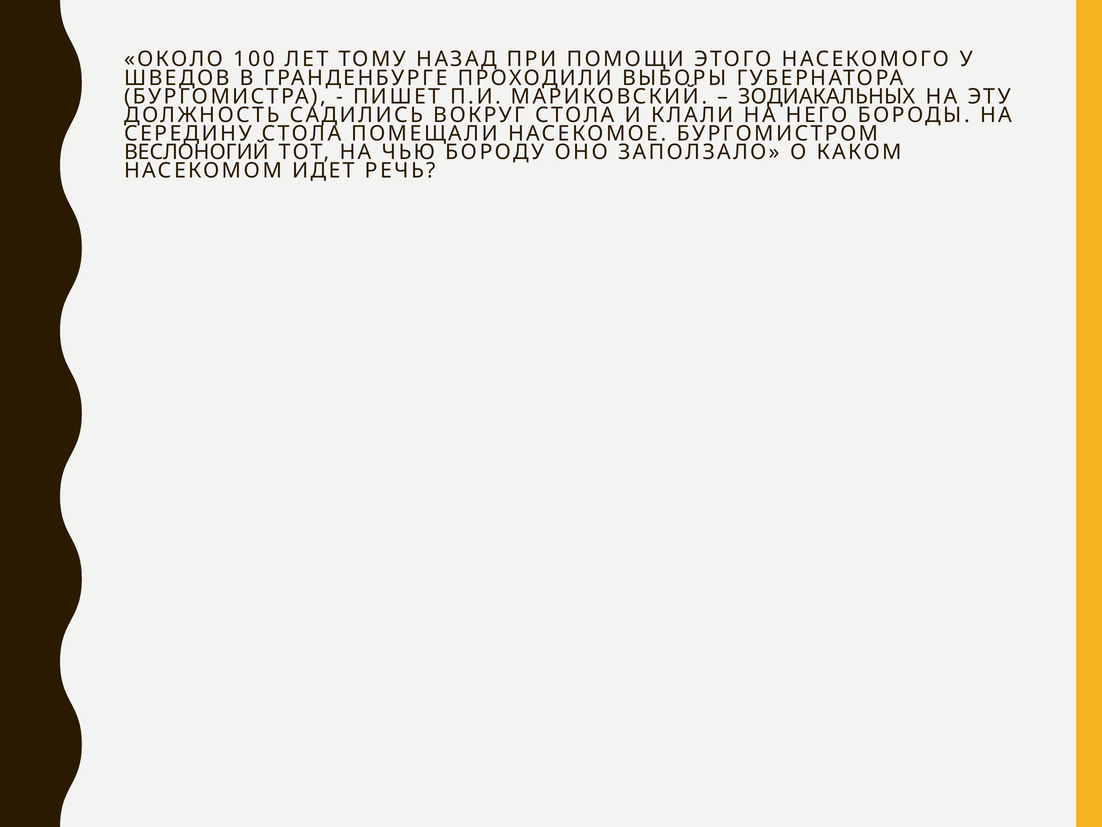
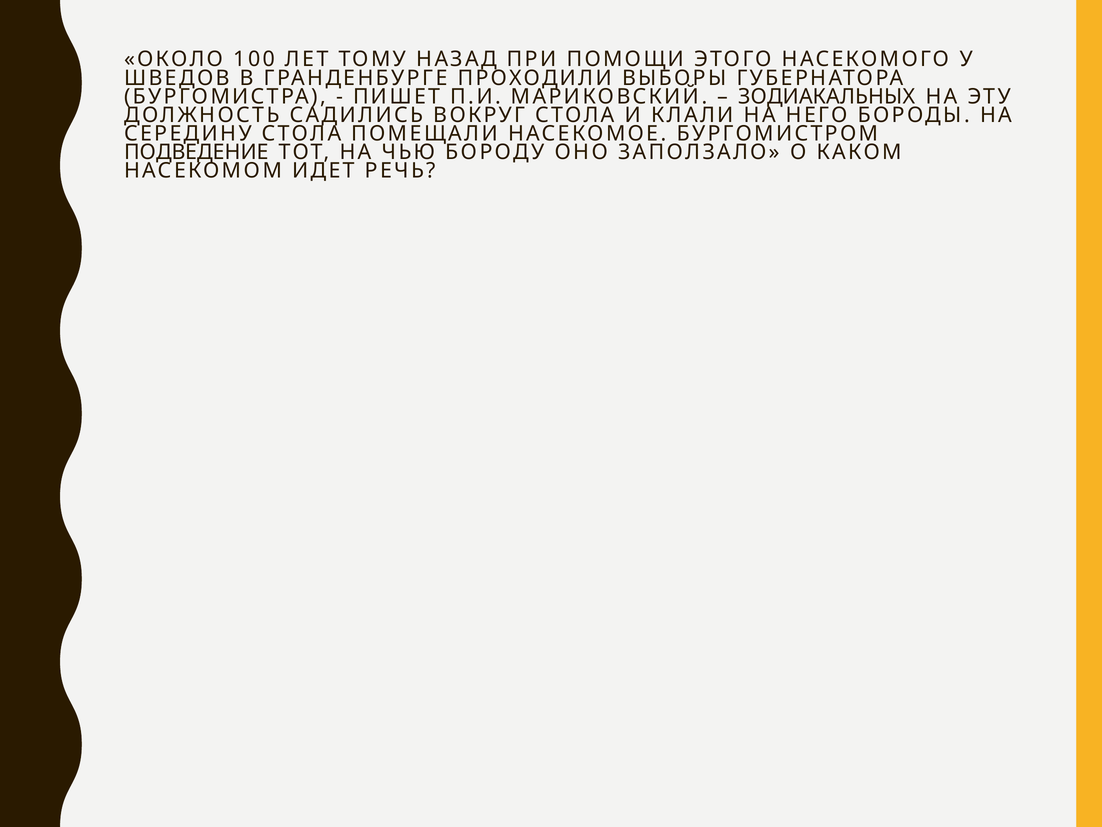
ВЕСЛОНОГИЙ: ВЕСЛОНОГИЙ -> ПОДВЕДЕНИЕ (196, 152)
